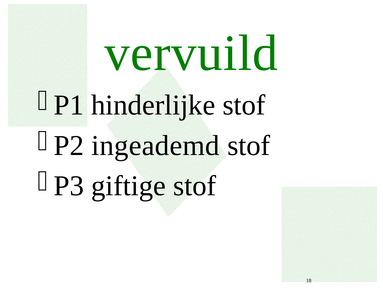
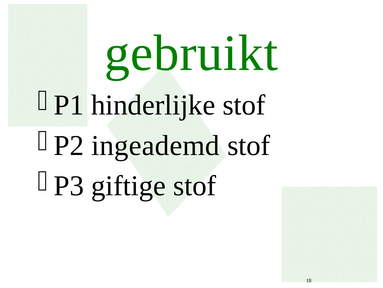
vervuild: vervuild -> gebruikt (191, 53)
